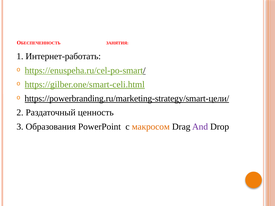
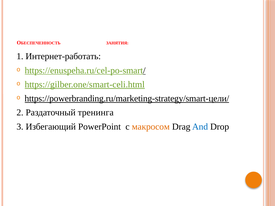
ценность: ценность -> тренинга (96, 113)
Образования: Образования -> Избегающий (51, 127)
And colour: purple -> blue (200, 127)
